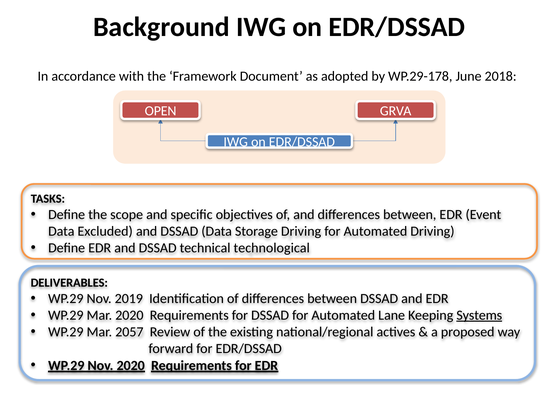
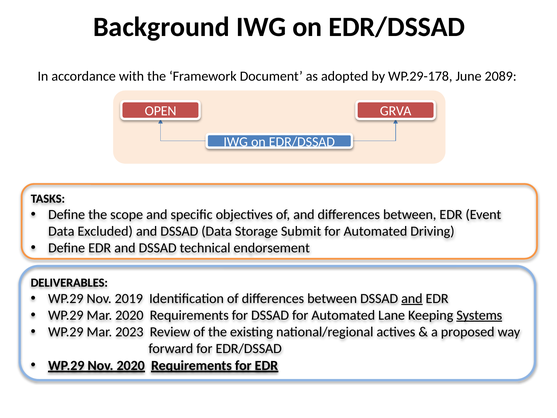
2018: 2018 -> 2089 (501, 76)
Storage Driving: Driving -> Submit (301, 231)
technological: technological -> endorsement (272, 248)
and underline: none -> present (412, 298)
2057: 2057 -> 2023 (129, 332)
